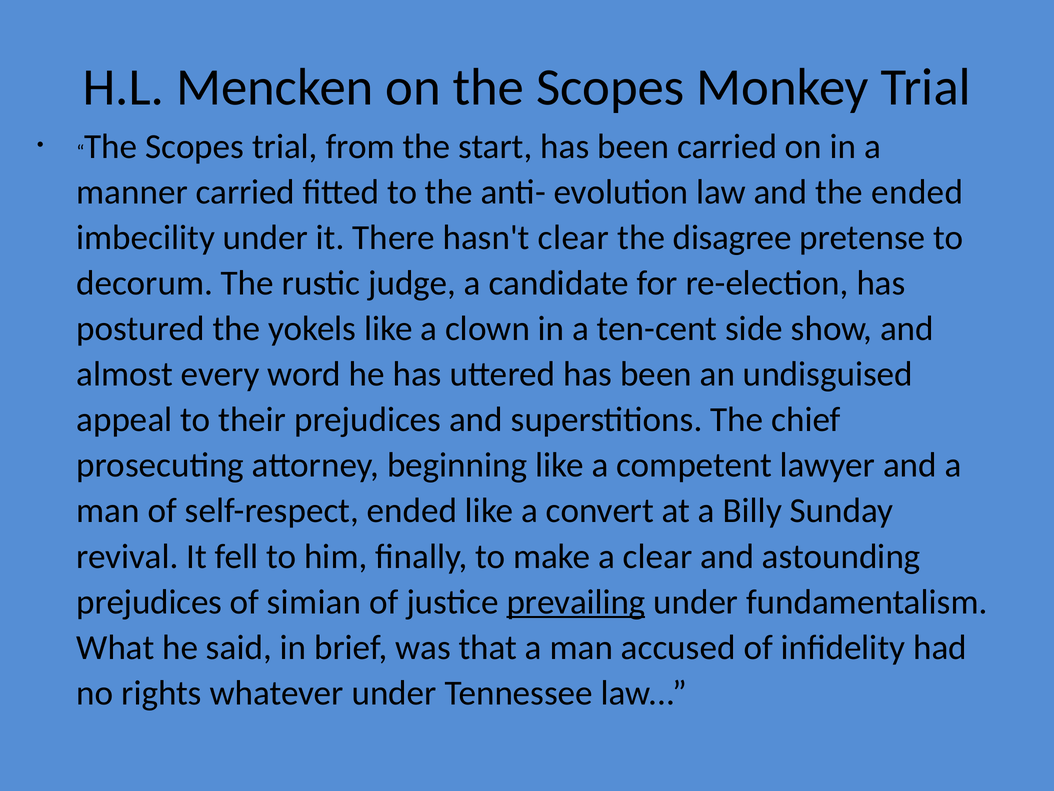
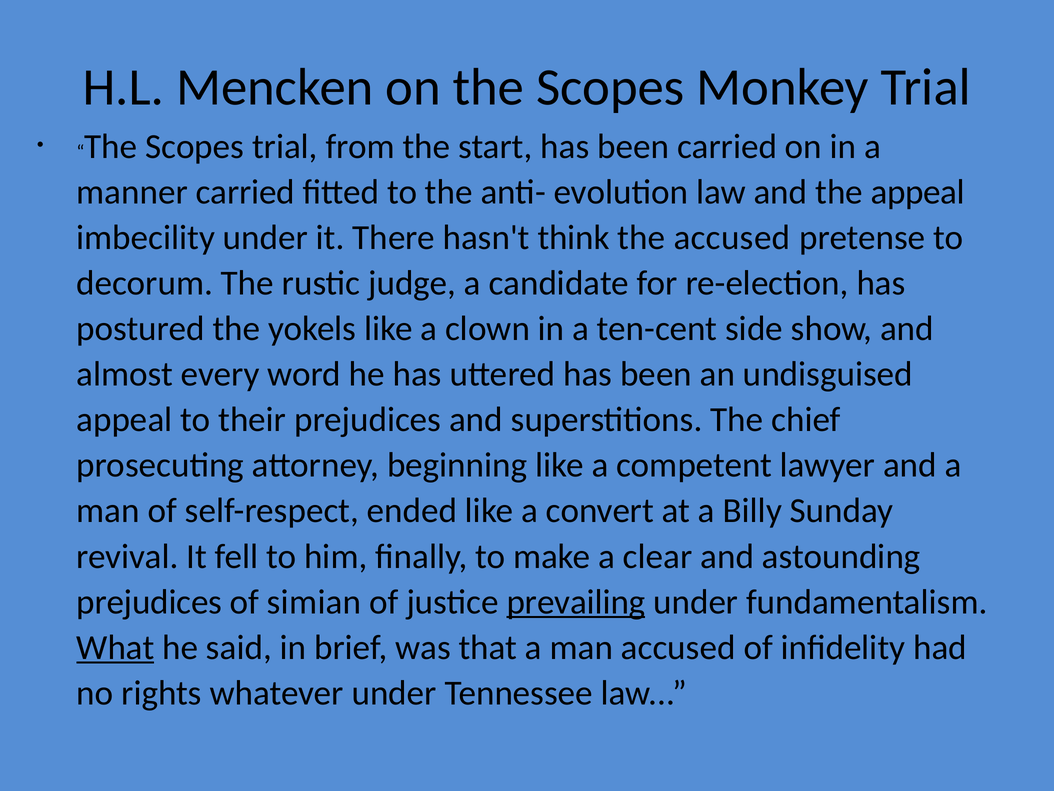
the ended: ended -> appeal (918, 192)
hasn't clear: clear -> think (574, 237)
the disagree: disagree -> accused (732, 237)
What underline: none -> present (115, 647)
